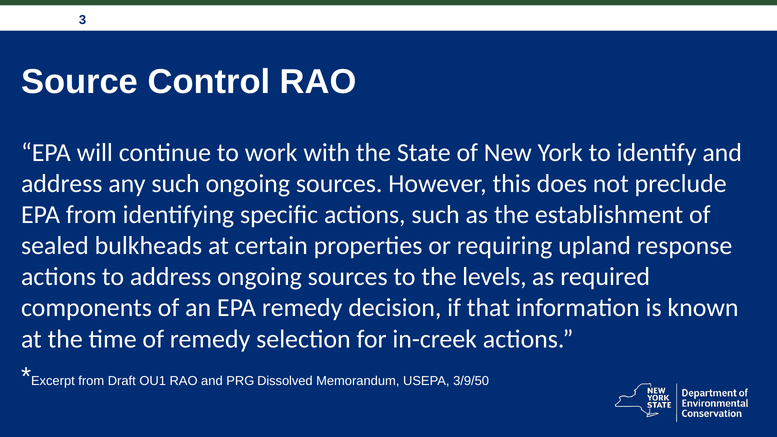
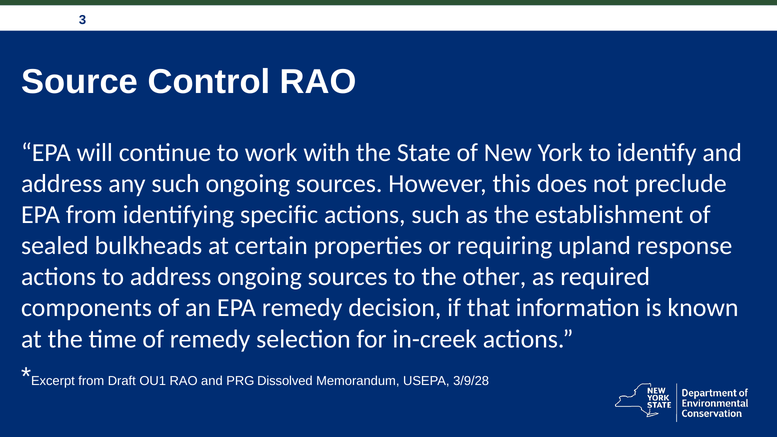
levels: levels -> other (494, 277)
3/9/50: 3/9/50 -> 3/9/28 (471, 381)
